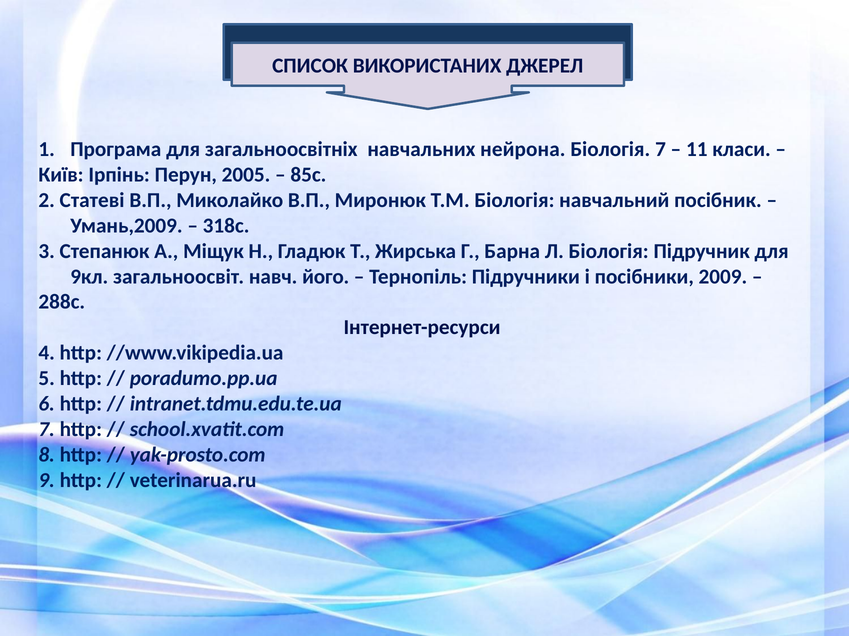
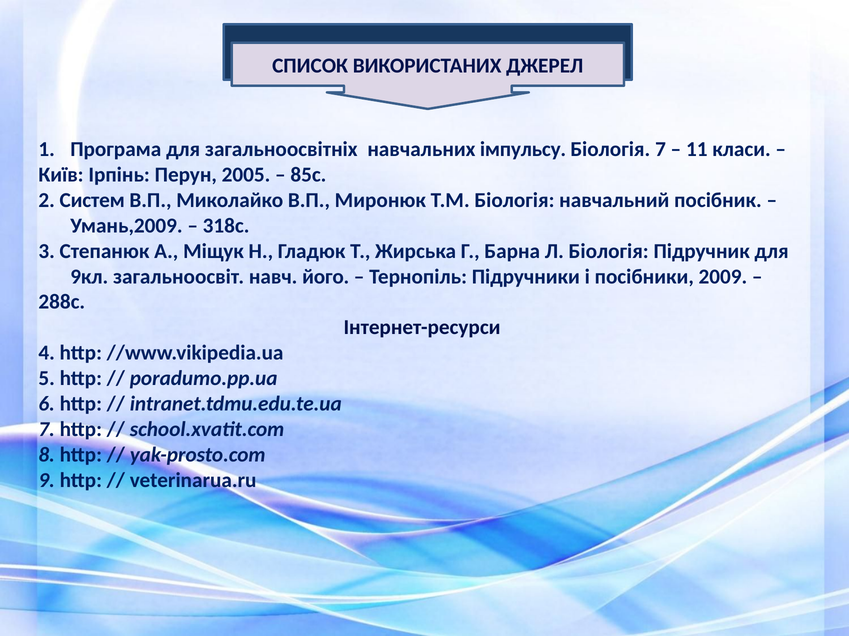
нейрона: нейрона -> імпульсу (523, 150)
Статеві: Статеві -> Систем (92, 200)
